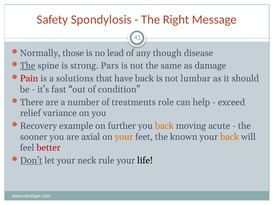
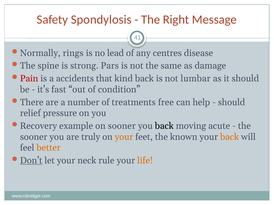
those: those -> rings (73, 53)
though: though -> centres (167, 53)
The underline: present -> none (28, 66)
solutions: solutions -> accidents (75, 79)
have: have -> kind (124, 79)
role: role -> free (166, 102)
exceed: exceed -> should (232, 102)
variance: variance -> pressure (60, 113)
on further: further -> sooner (122, 126)
back colour: orange -> black (164, 126)
axial: axial -> truly (91, 137)
better colour: red -> orange (49, 148)
life colour: black -> orange (145, 161)
